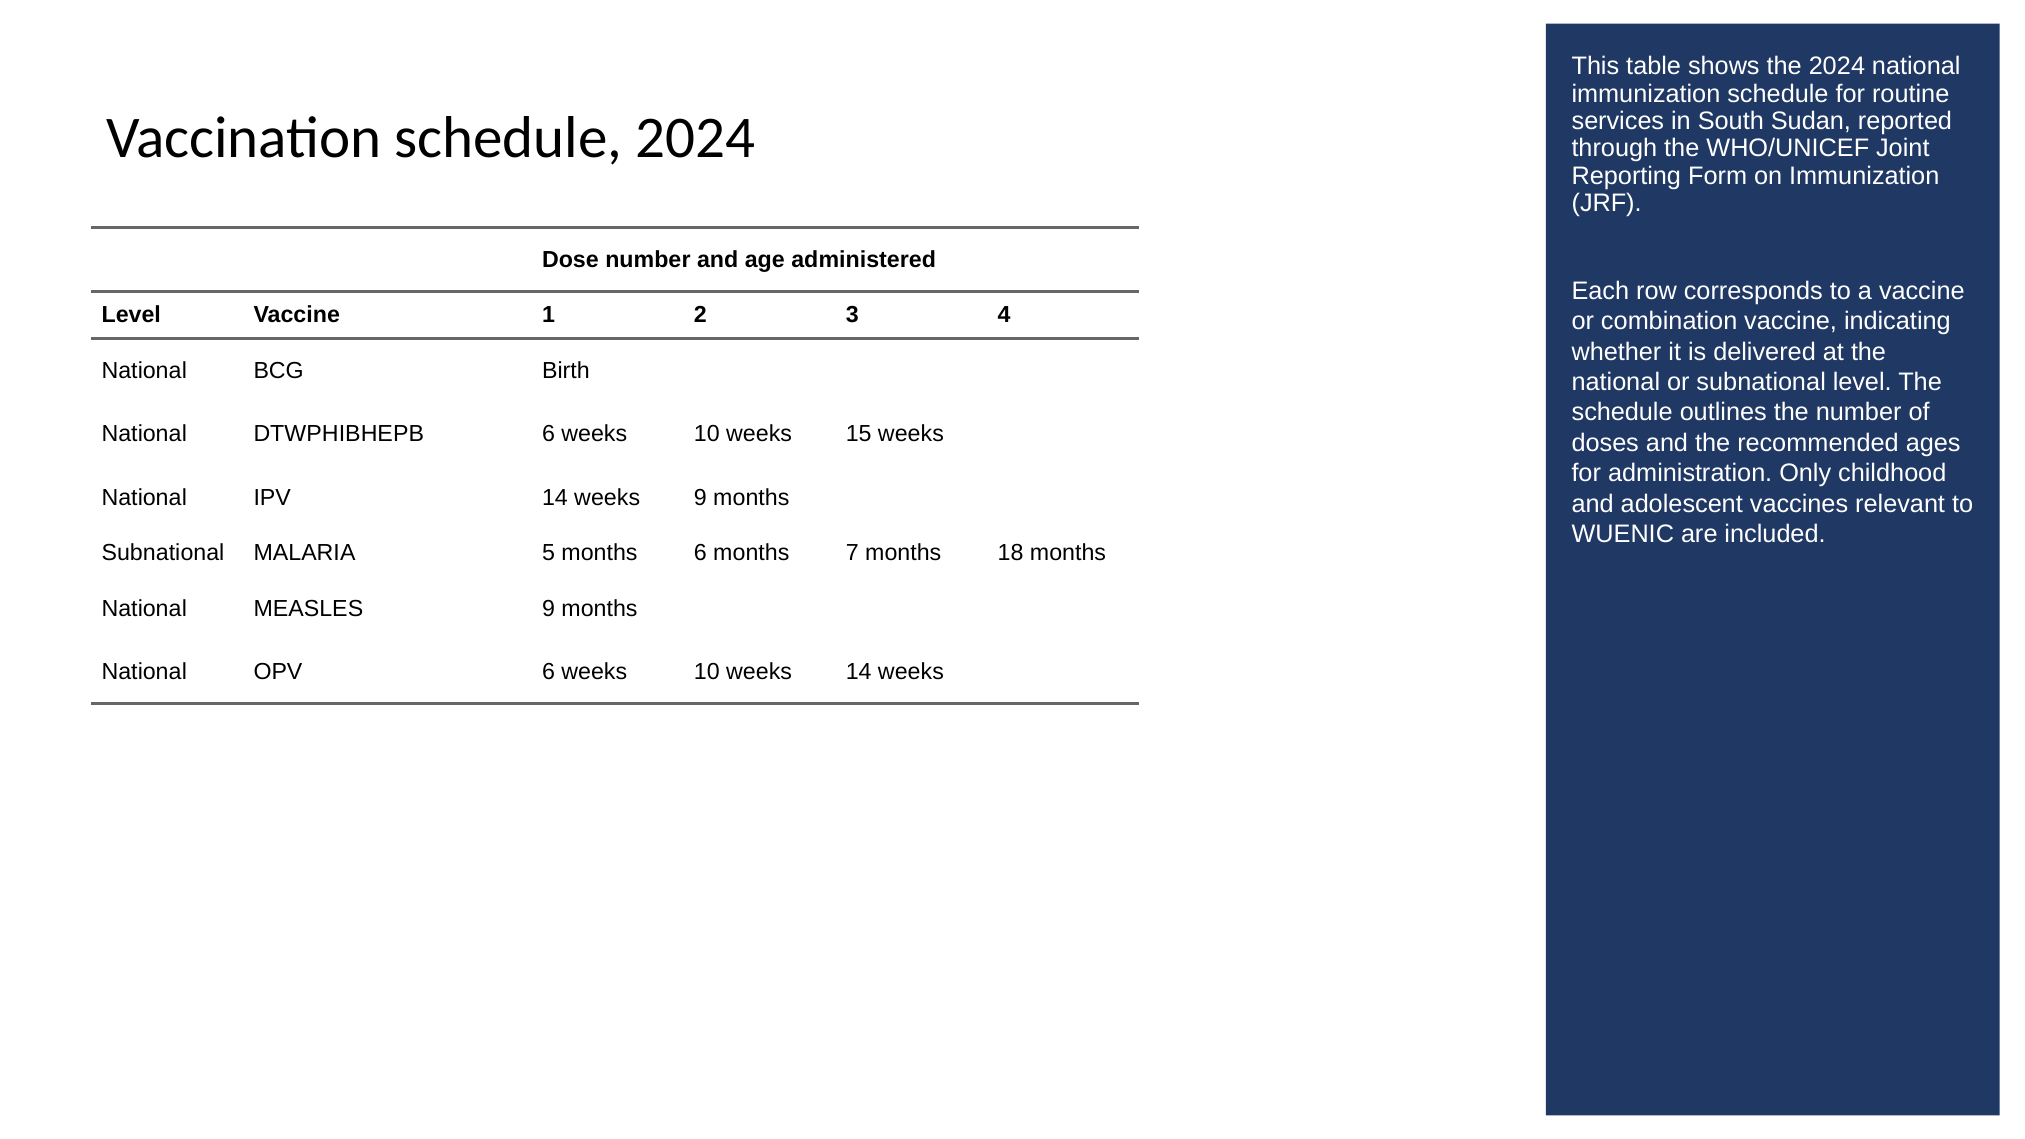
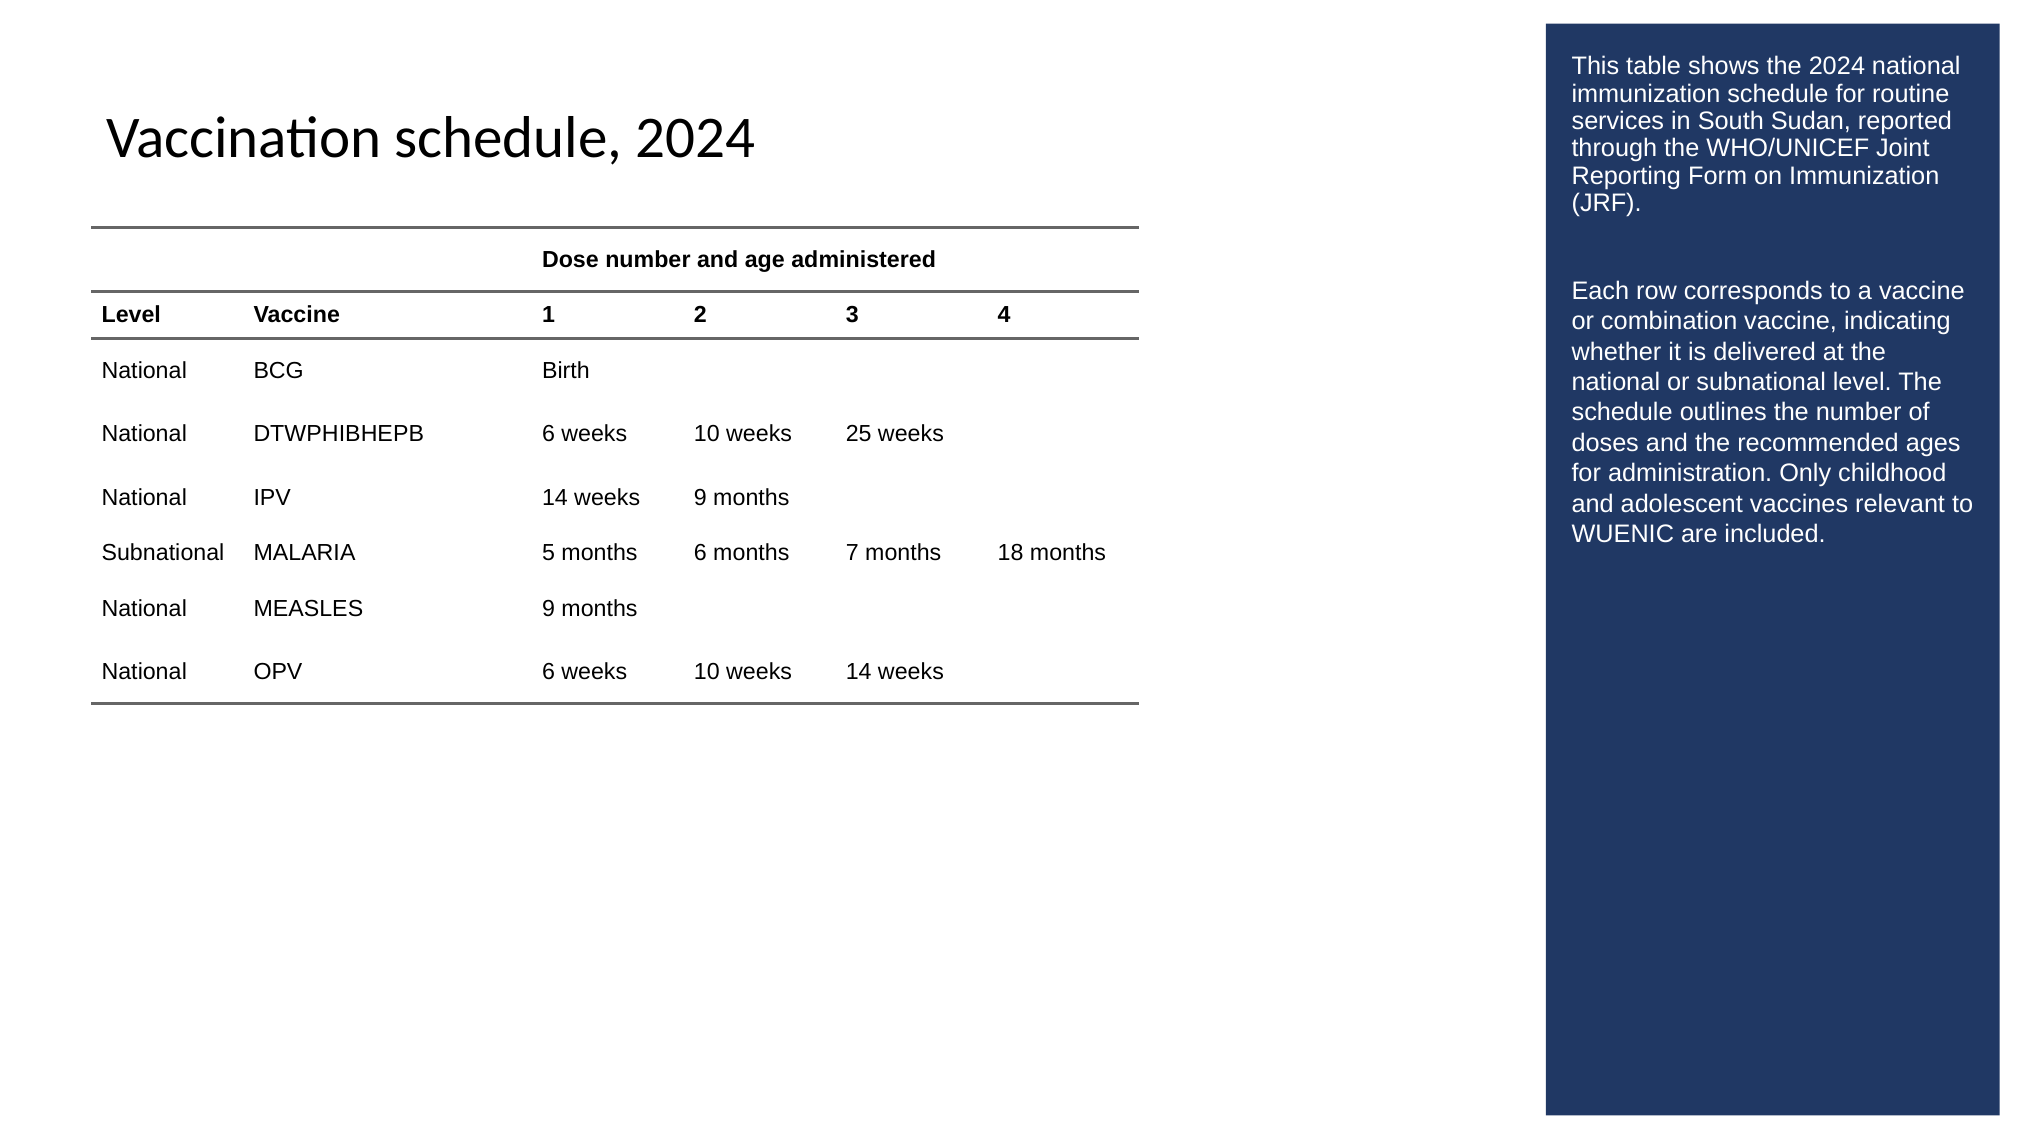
15: 15 -> 25 (859, 434)
